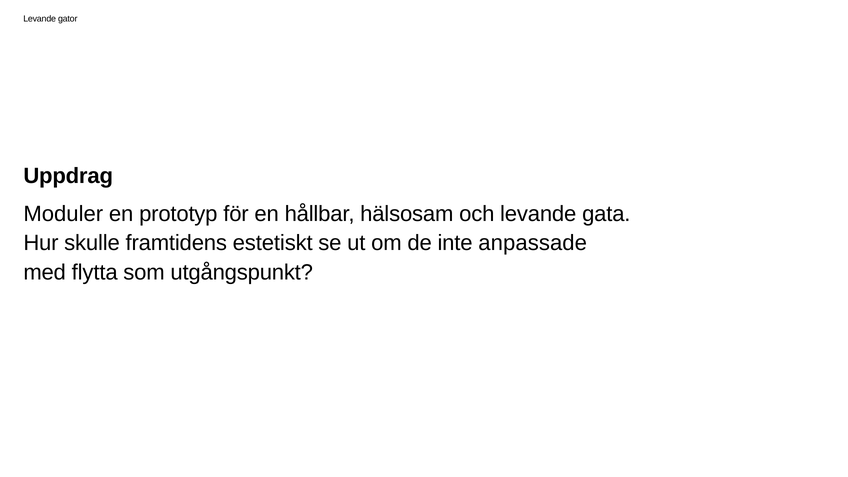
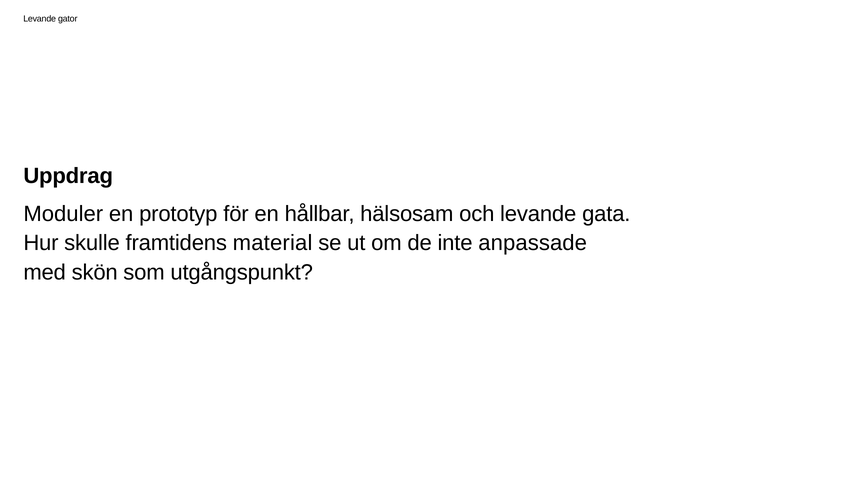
estetiskt: estetiskt -> material (273, 243)
flytta: flytta -> skön (95, 272)
